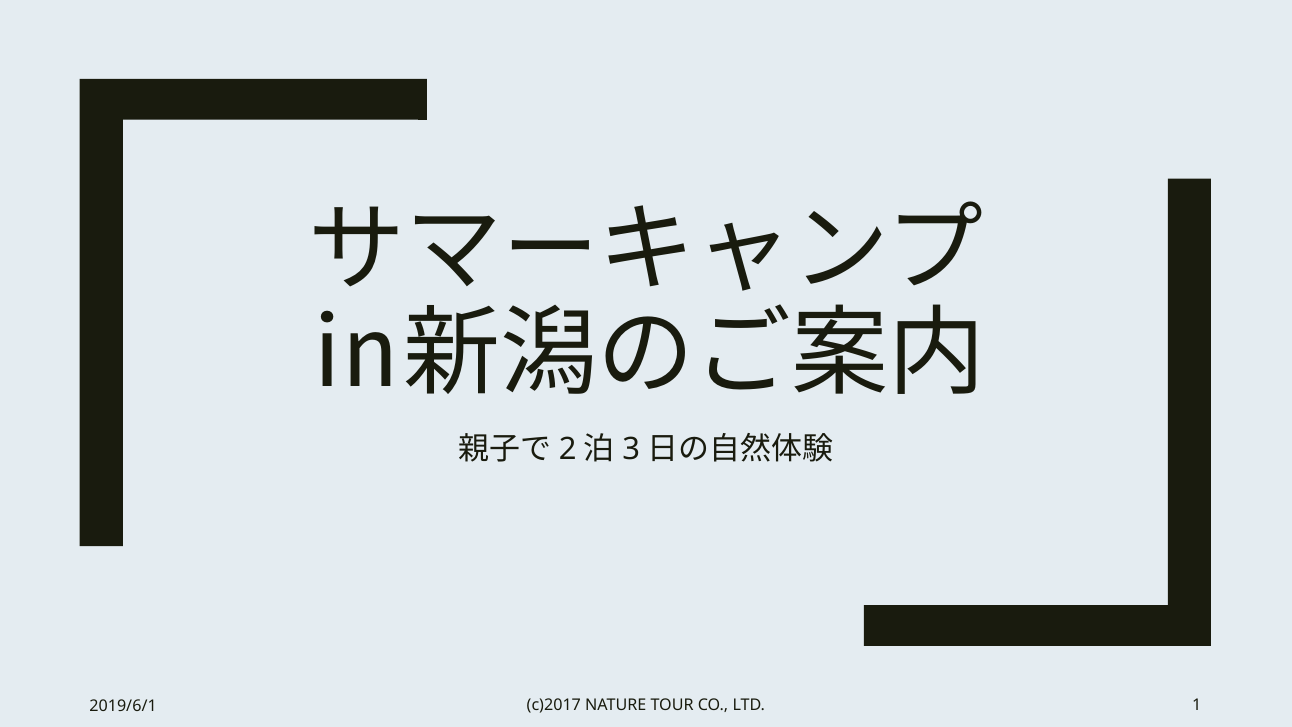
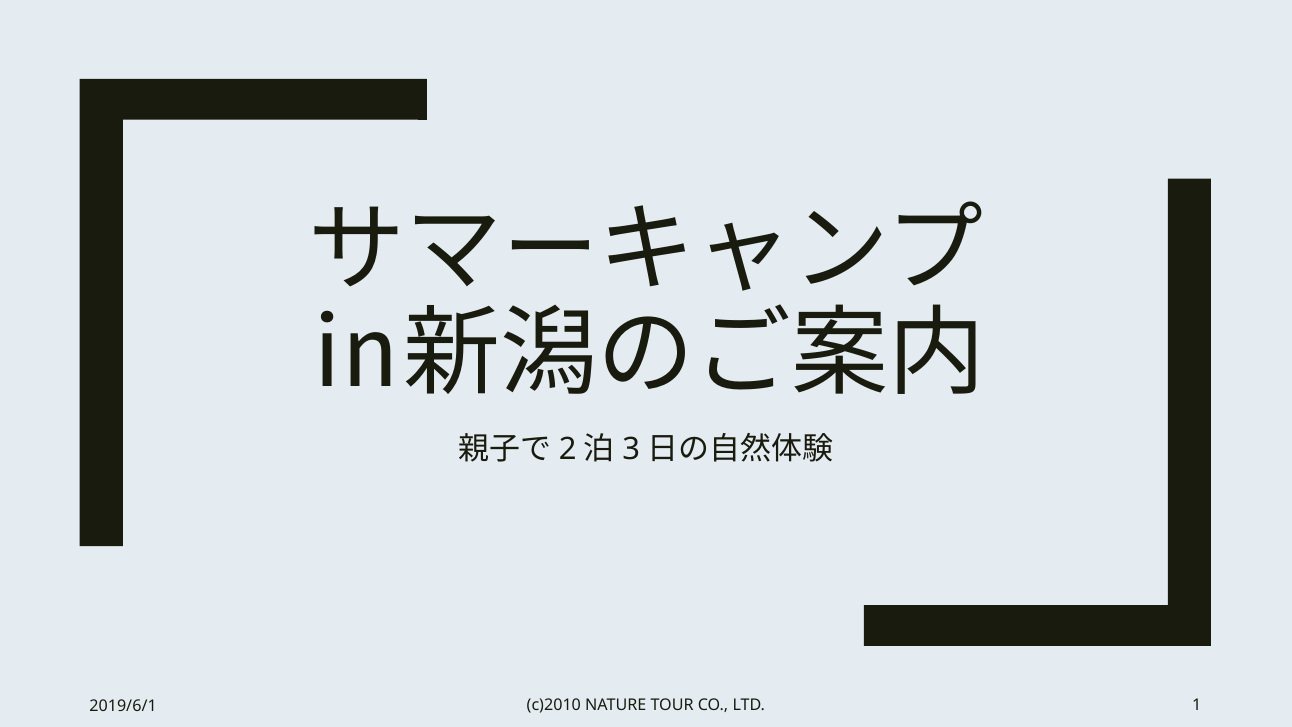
c)2017: c)2017 -> c)2010 (554, 705)
